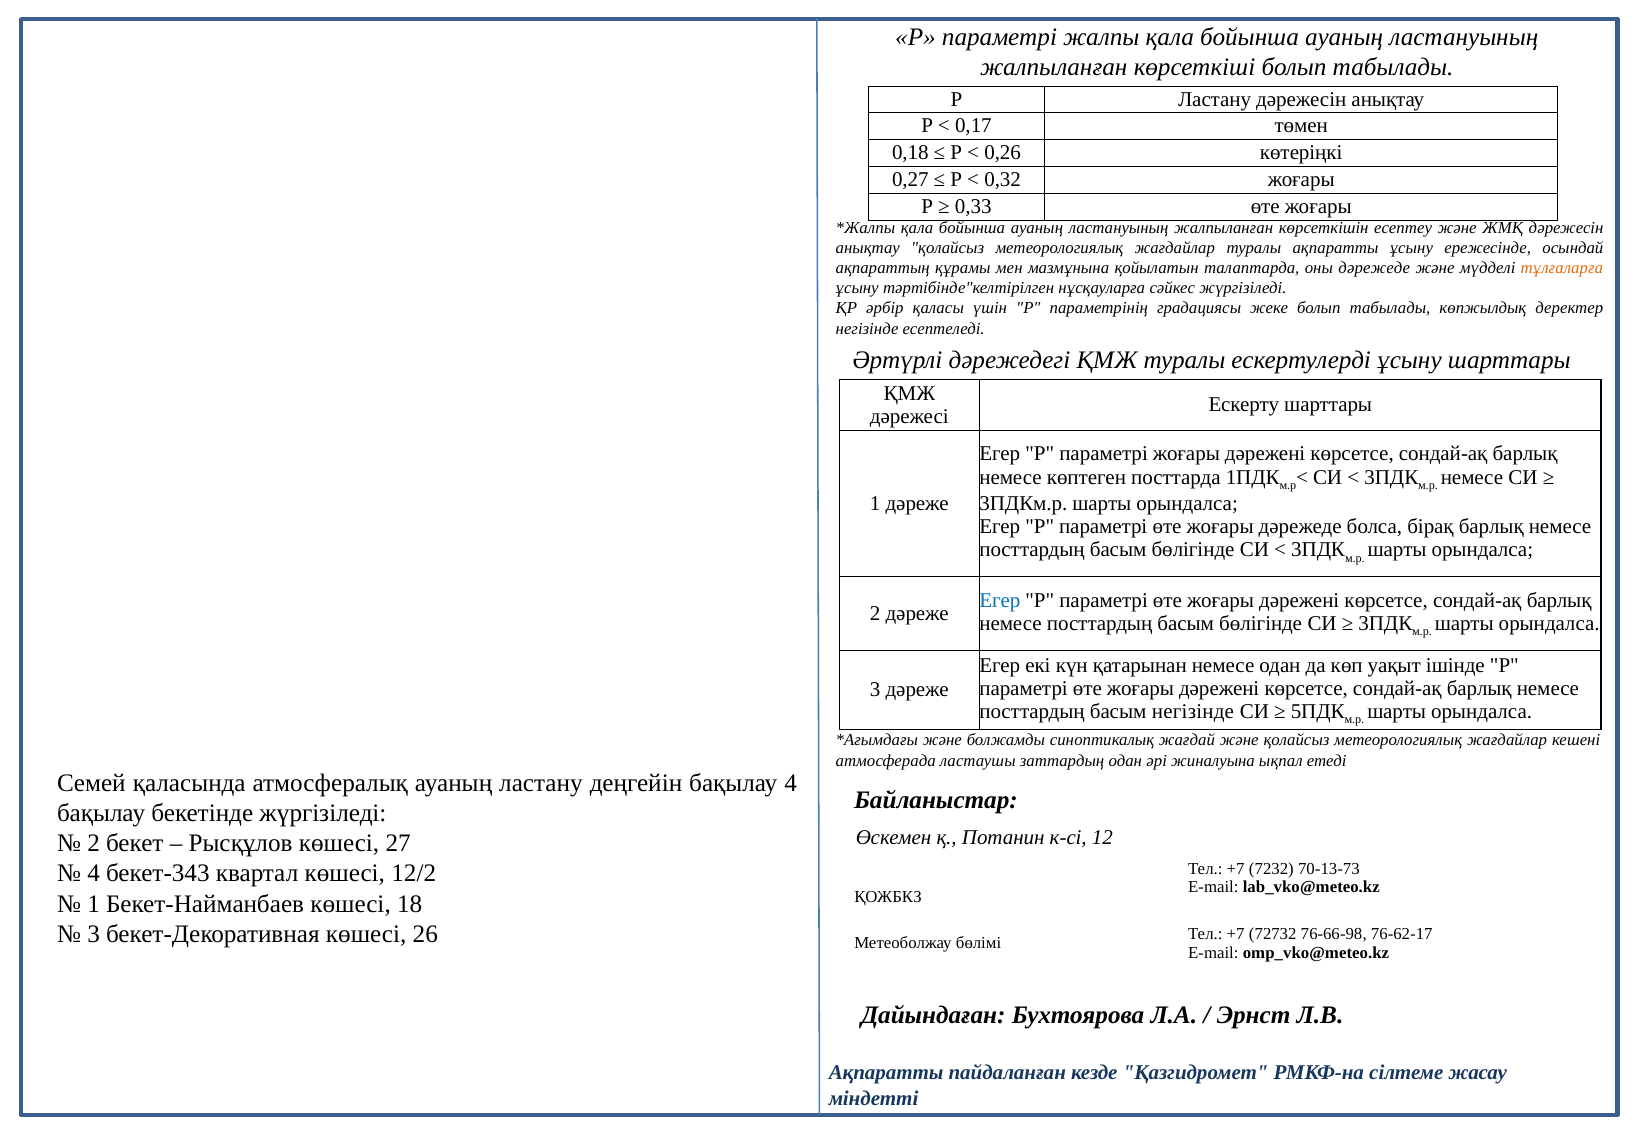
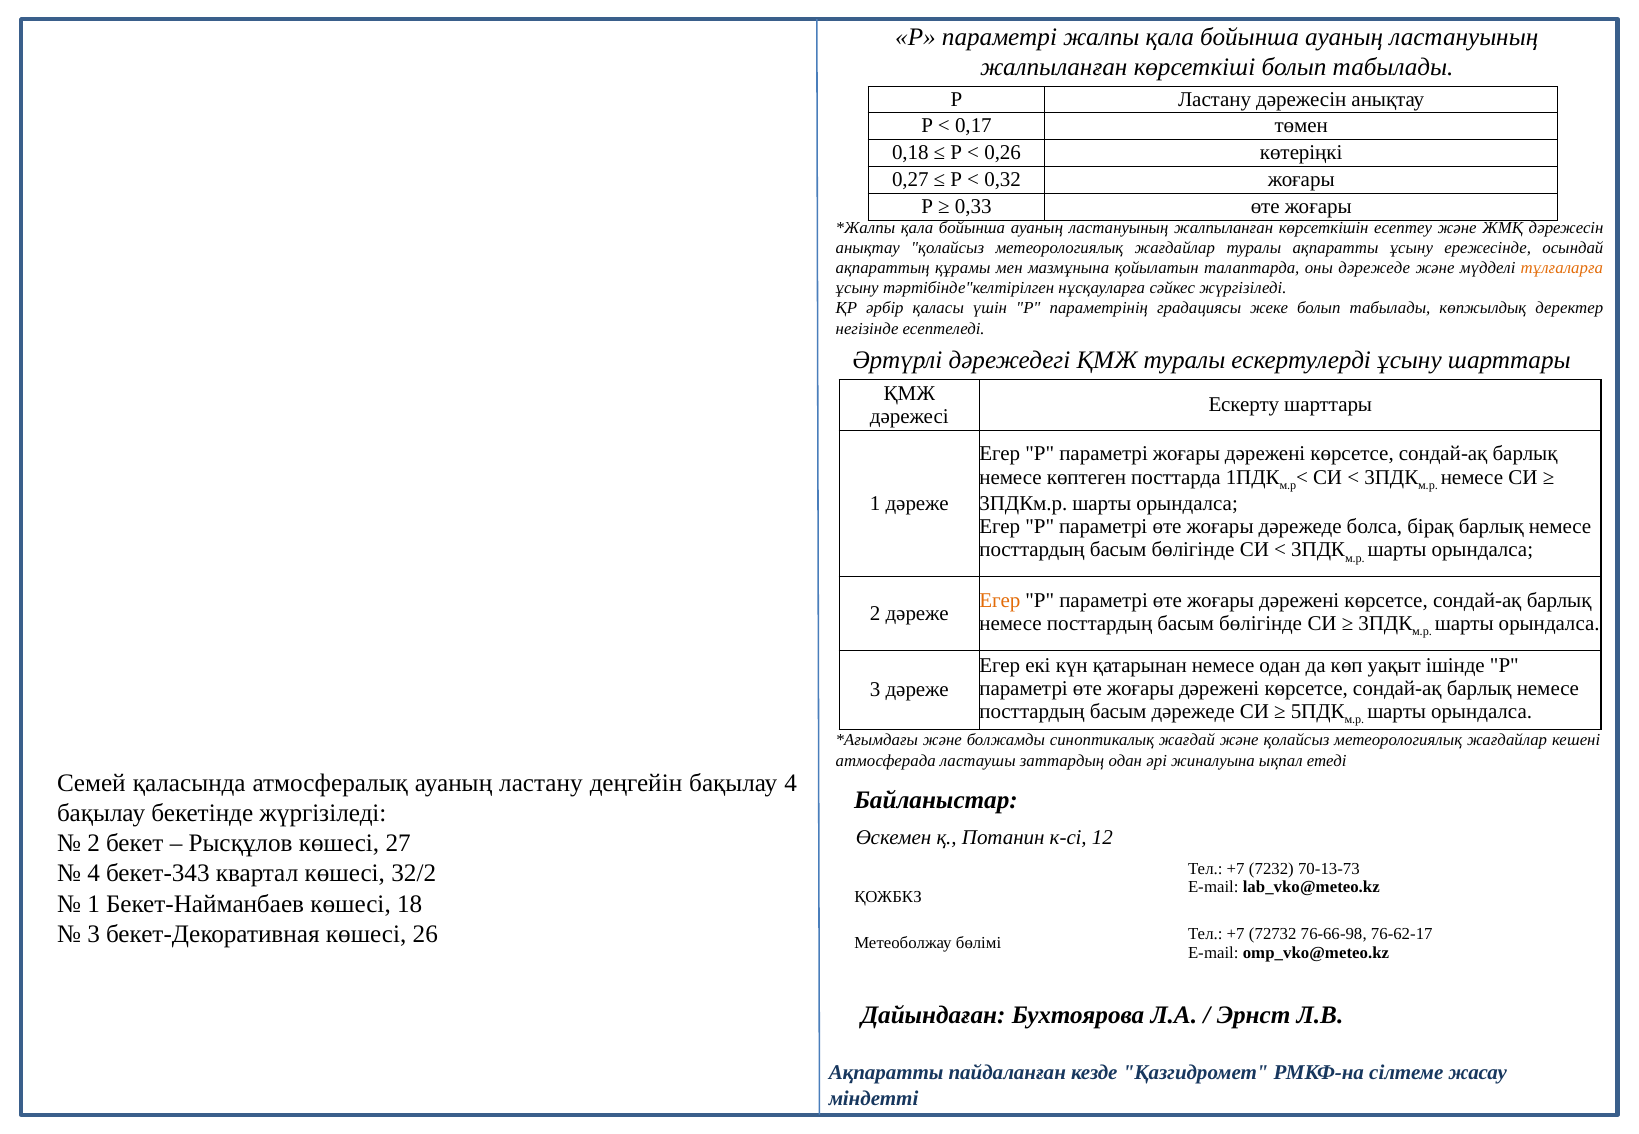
Егер colour: blue -> orange (1000, 601)
басым негізінде: негізінде -> дәрежеде (1193, 712)
12/2: 12/2 -> 32/2 (414, 874)
